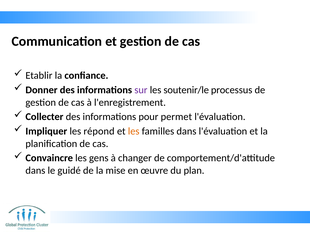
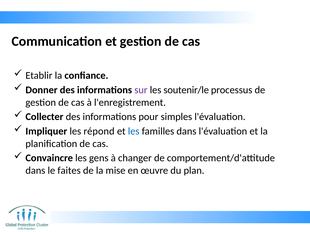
permet: permet -> simples (176, 117)
les colour: orange -> blue (134, 132)
guidé: guidé -> faites (69, 171)
